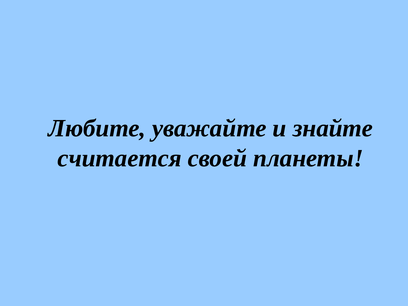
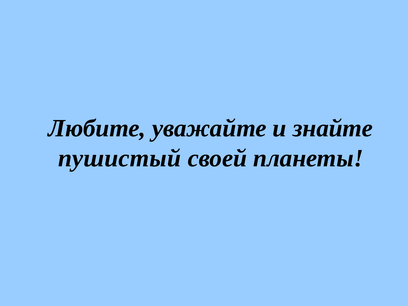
считается: считается -> пушистый (119, 158)
